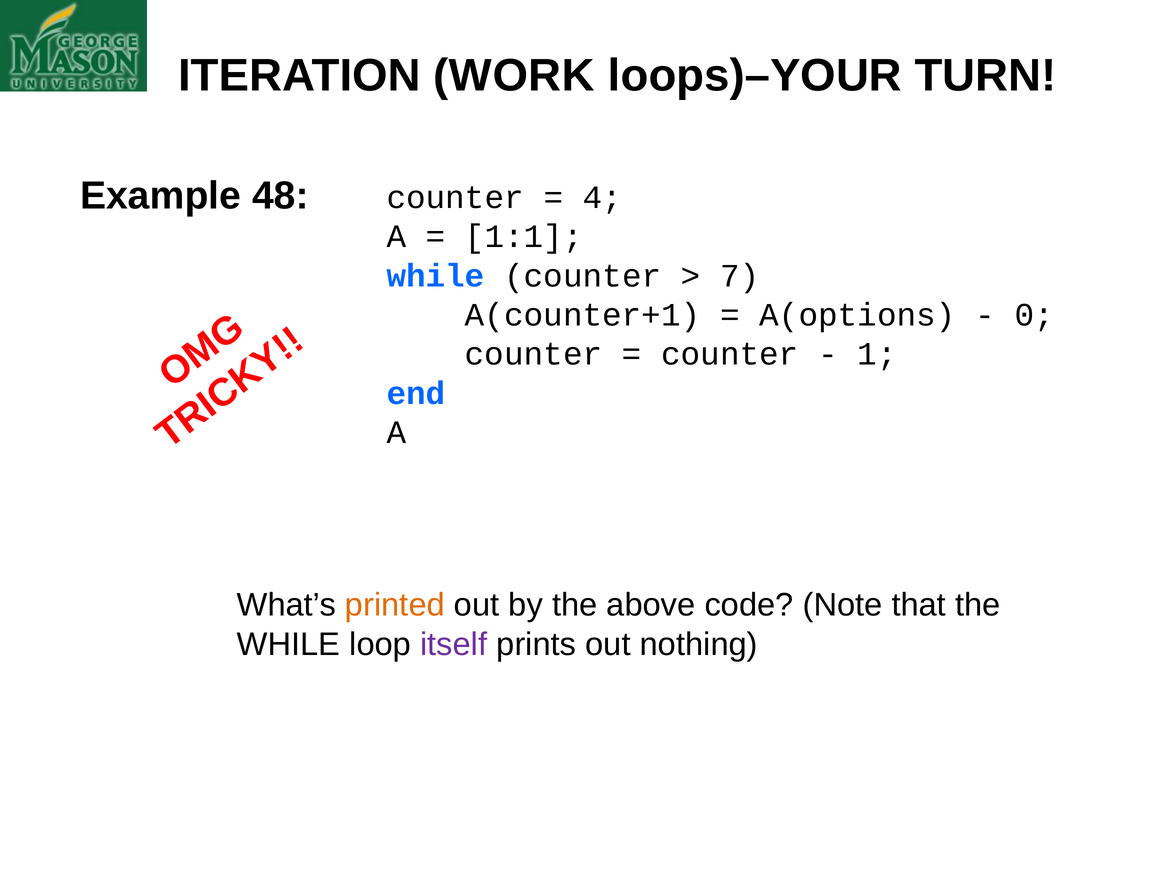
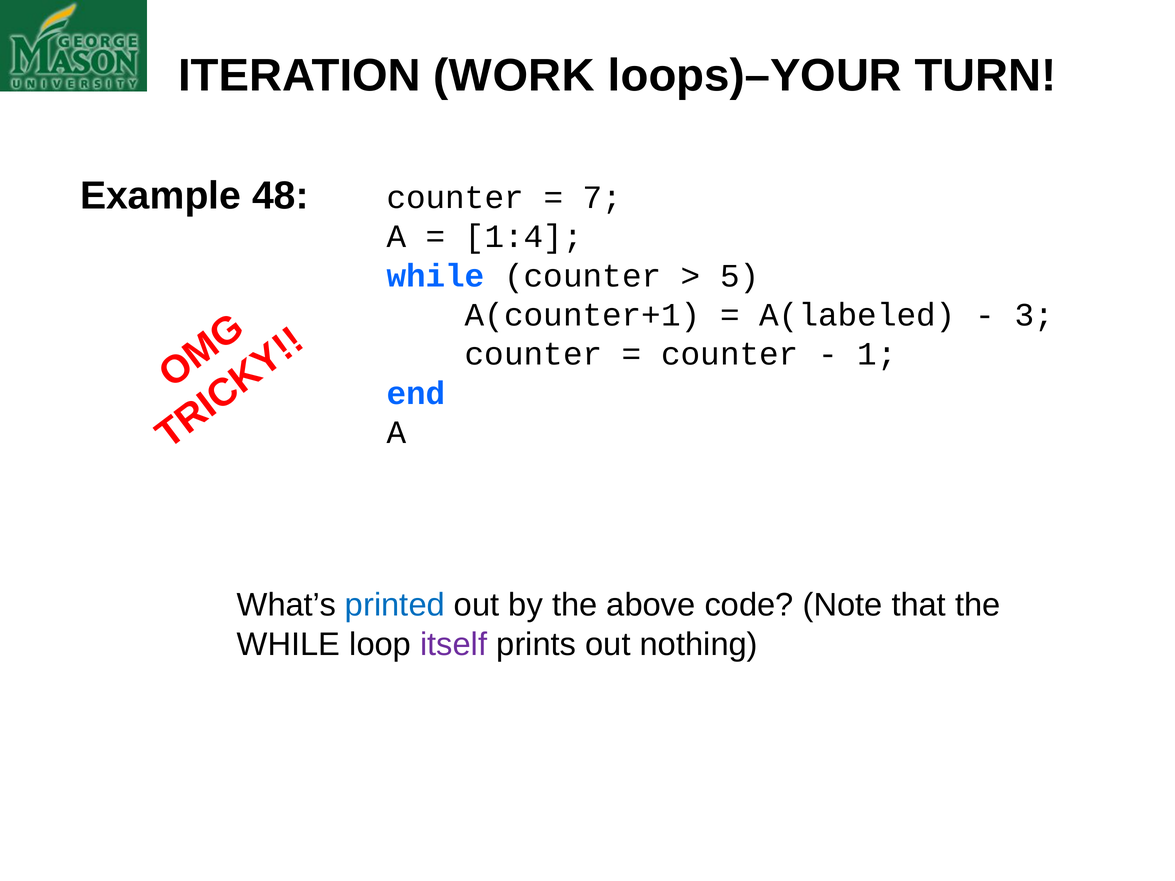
4: 4 -> 7 (602, 198)
1:1: 1:1 -> 1:4 (524, 237)
7: 7 -> 5 (740, 276)
A(options: A(options -> A(labeled (857, 315)
0: 0 -> 3 (1034, 315)
printed colour: orange -> blue (395, 605)
